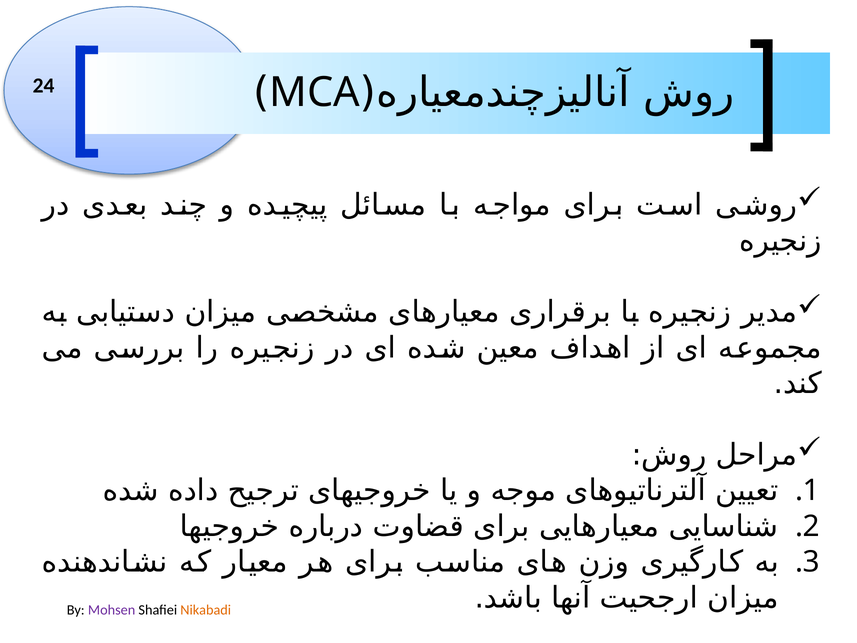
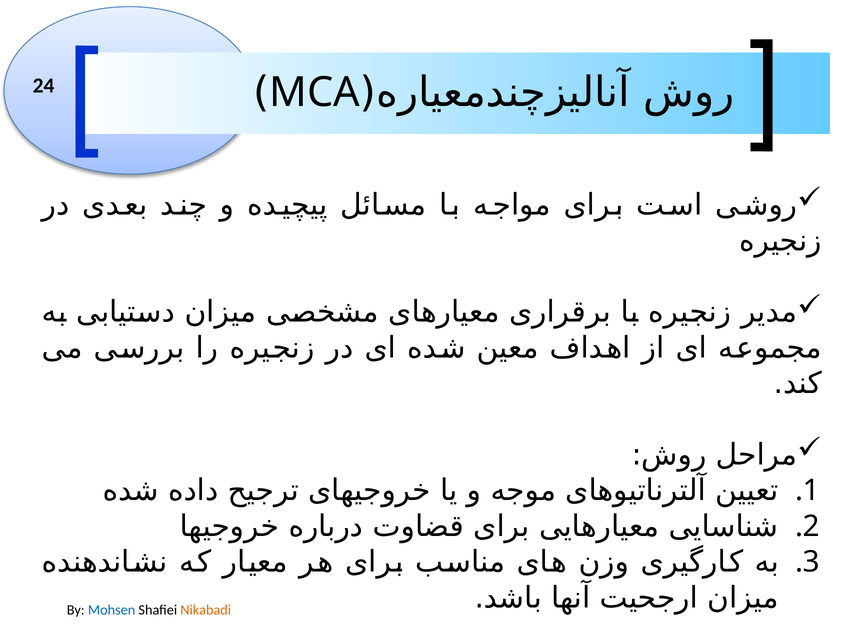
Mohsen colour: purple -> blue (112, 610)
